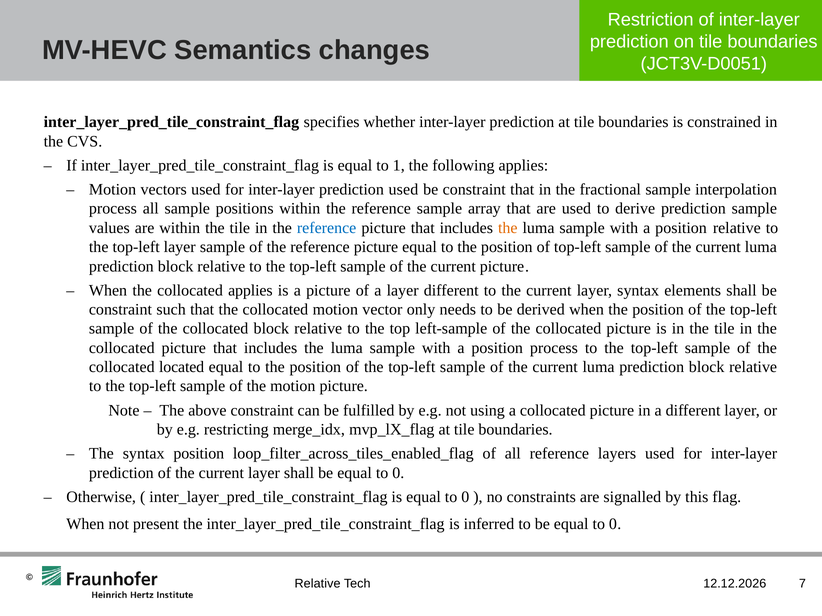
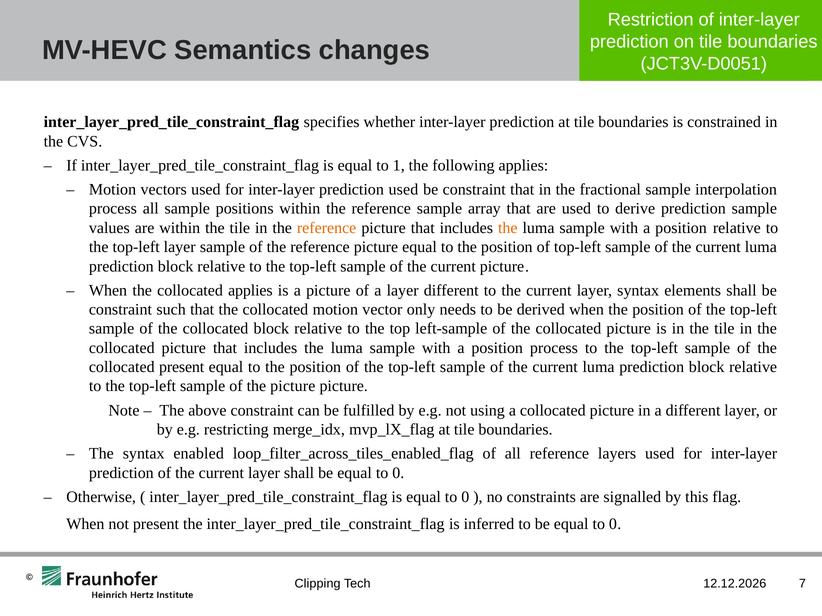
reference colour: blue -> orange (327, 228)
collocated located: located -> present (182, 367)
the motion: motion -> picture (293, 387)
syntax position: position -> enabled (199, 454)
Relative: Relative -> Clipping (318, 584)
